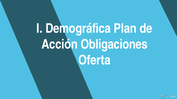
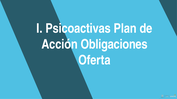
Demográfica: Demográfica -> Psicoactivas (78, 29)
